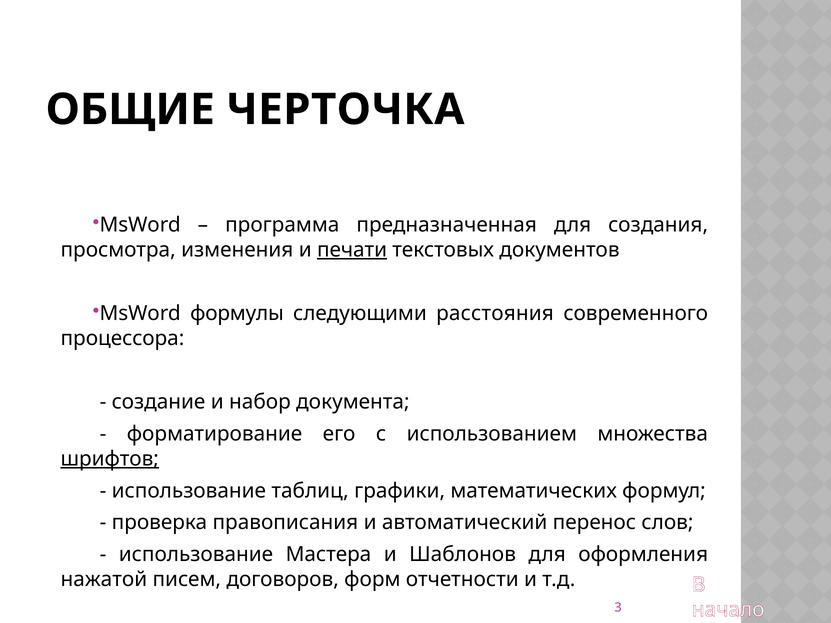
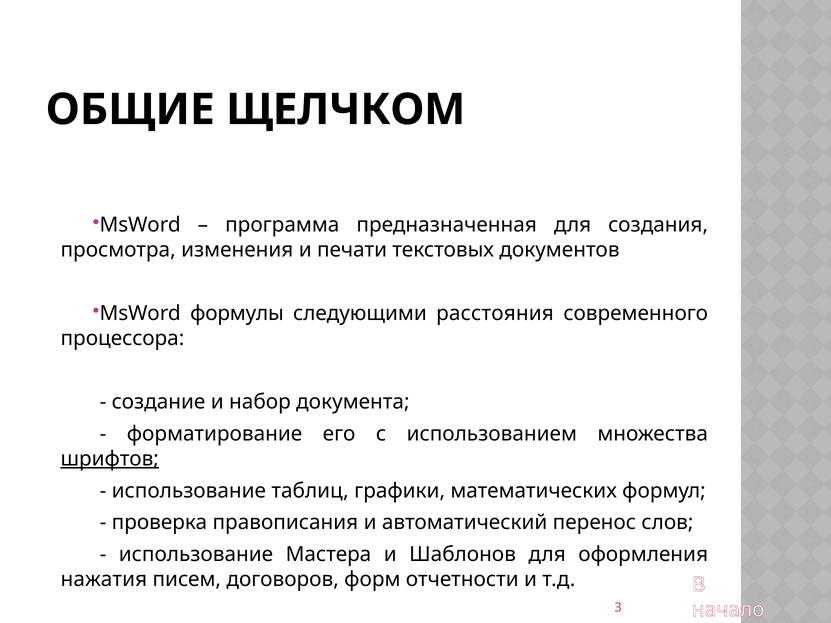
ЧЕРТОЧКА: ЧЕРТОЧКА -> ЩЕЛЧКОМ (346, 110)
печати underline: present -> none (352, 250)
нажатой: нажатой -> нажатия (104, 580)
